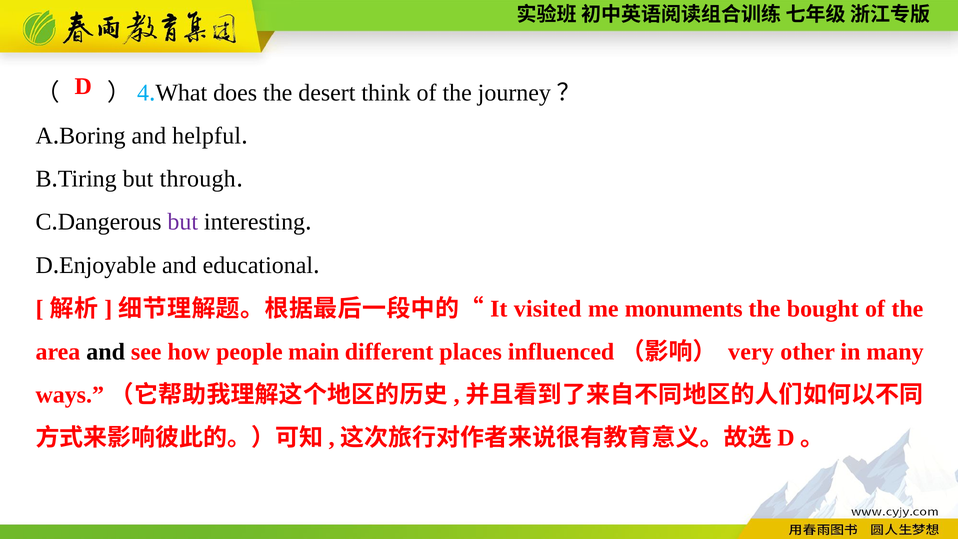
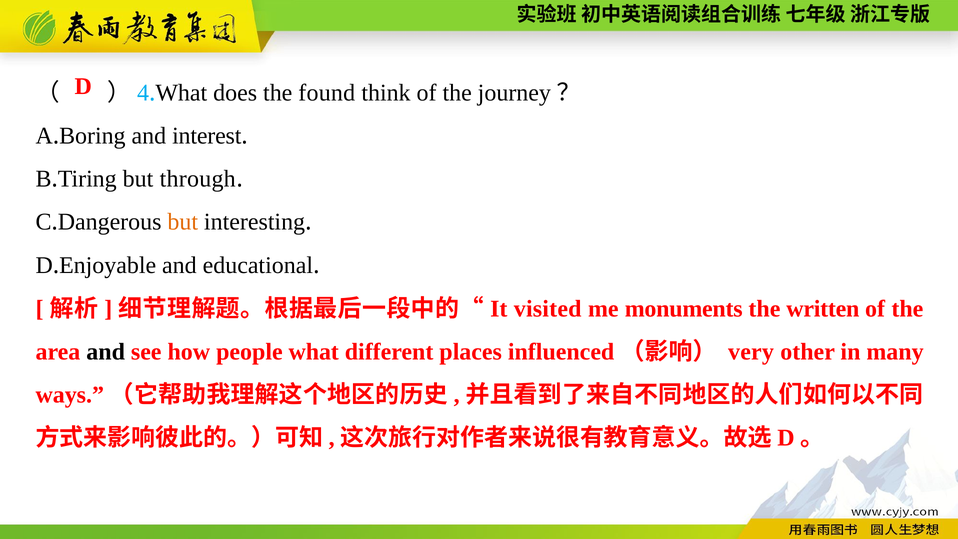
desert: desert -> found (327, 93)
helpful: helpful -> interest (207, 136)
but colour: purple -> orange (183, 222)
bought: bought -> written (823, 309)
people main: main -> what (314, 352)
